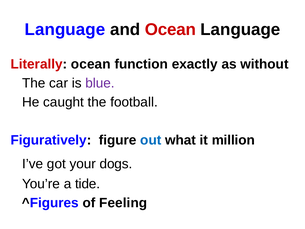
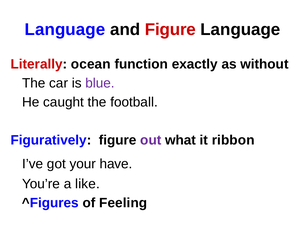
and Ocean: Ocean -> Figure (170, 29)
out colour: blue -> purple (151, 140)
million: million -> ribbon (233, 140)
dogs: dogs -> have (116, 164)
tide: tide -> like (87, 184)
